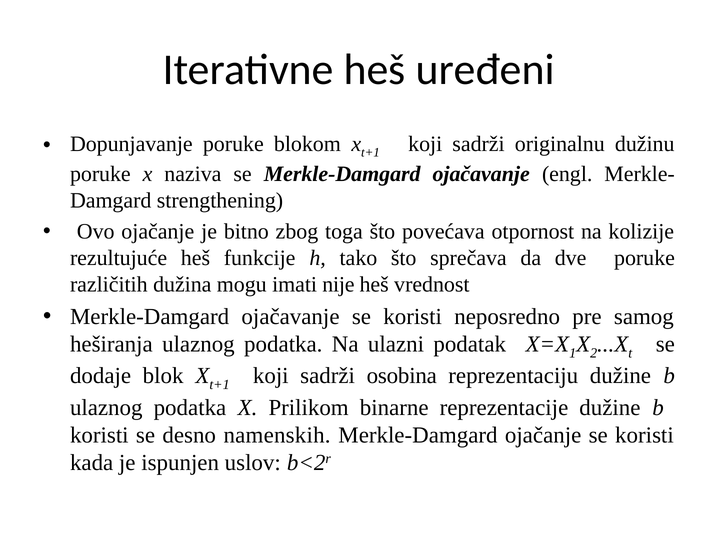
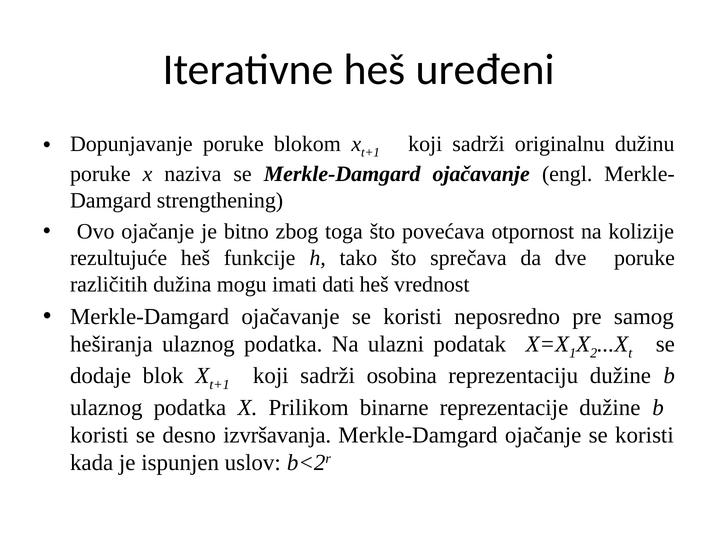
nije: nije -> dati (338, 284)
namenskih: namenskih -> izvršavanja (277, 435)
